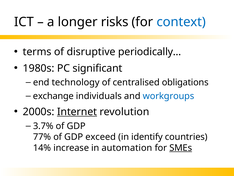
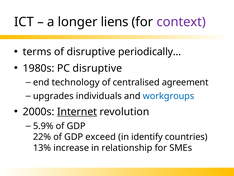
risks: risks -> liens (115, 22)
context colour: blue -> purple (181, 22)
PC significant: significant -> disruptive (97, 68)
obligations: obligations -> agreement (185, 82)
exchange: exchange -> upgrades (53, 96)
3.7%: 3.7% -> 5.9% (43, 126)
77%: 77% -> 22% (42, 137)
14%: 14% -> 13% (42, 147)
automation: automation -> relationship (127, 147)
SMEs underline: present -> none (181, 147)
